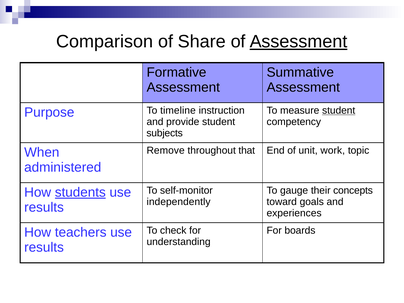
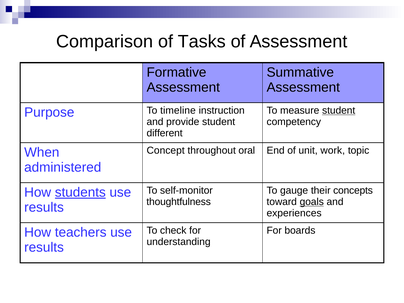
Share: Share -> Tasks (202, 42)
Assessment underline: present -> none (299, 42)
subjects: subjects -> different (165, 133)
Remove: Remove -> Concept (166, 151)
that: that -> oral (247, 151)
independently: independently -> thoughtfulness (179, 202)
goals underline: none -> present (312, 202)
